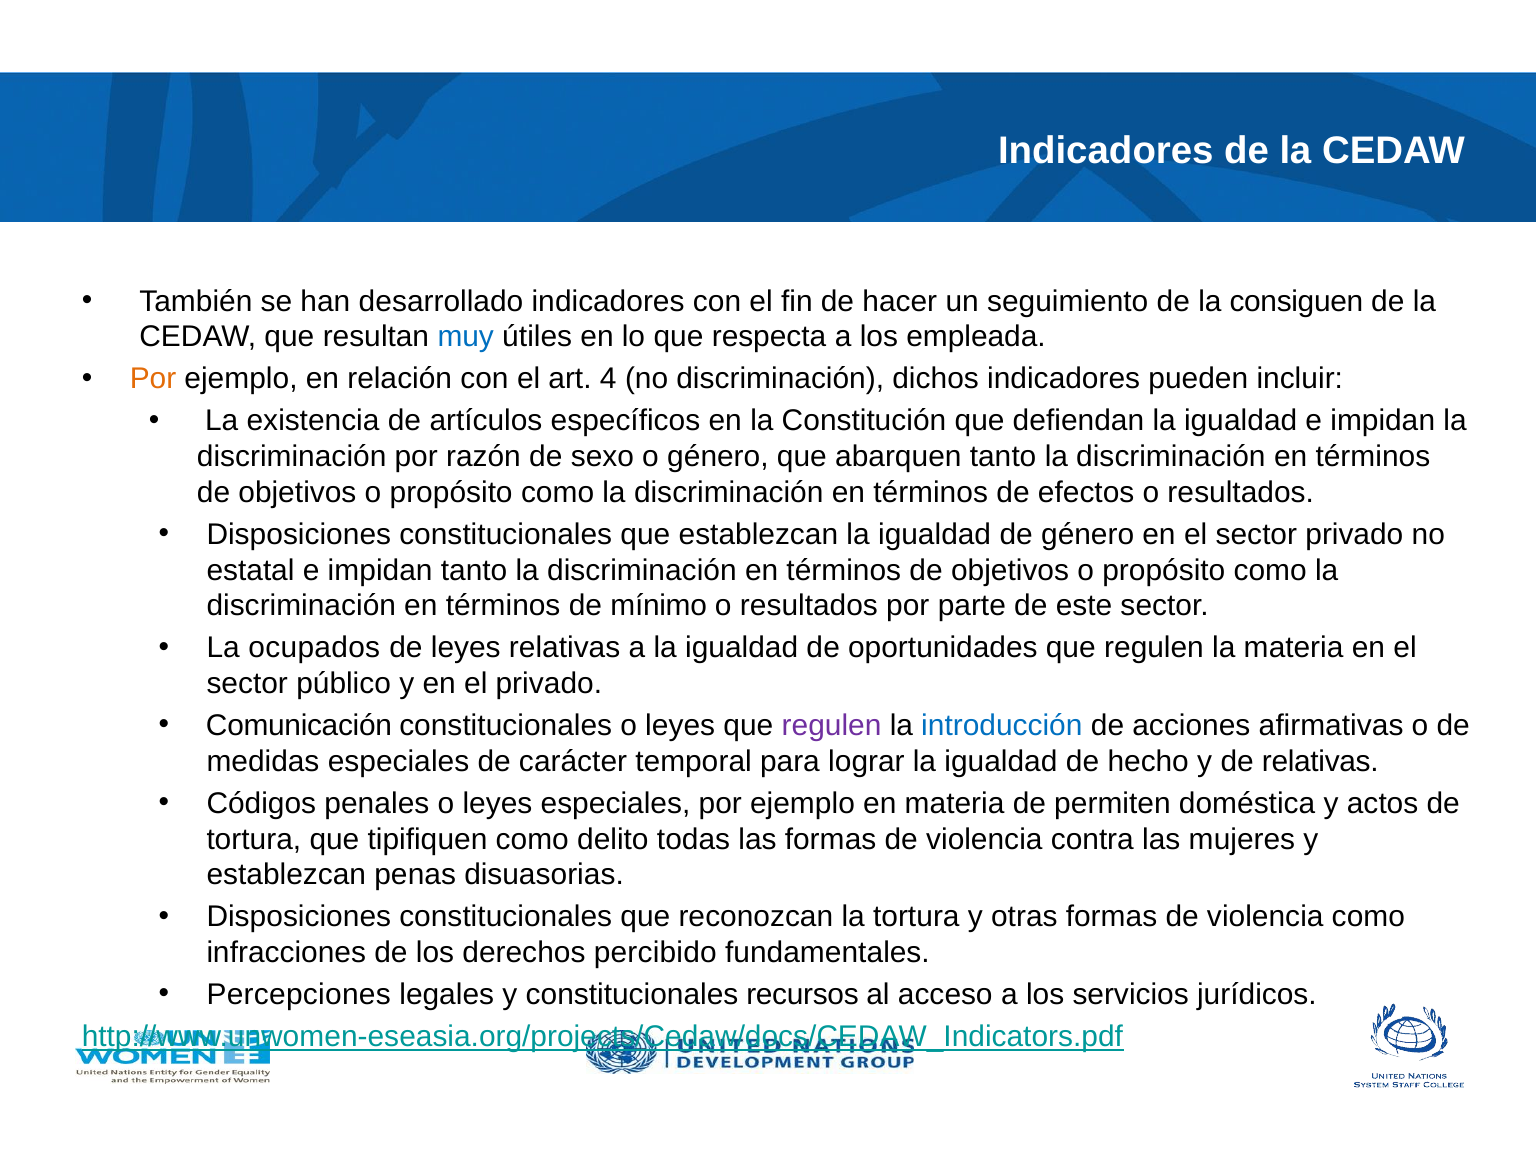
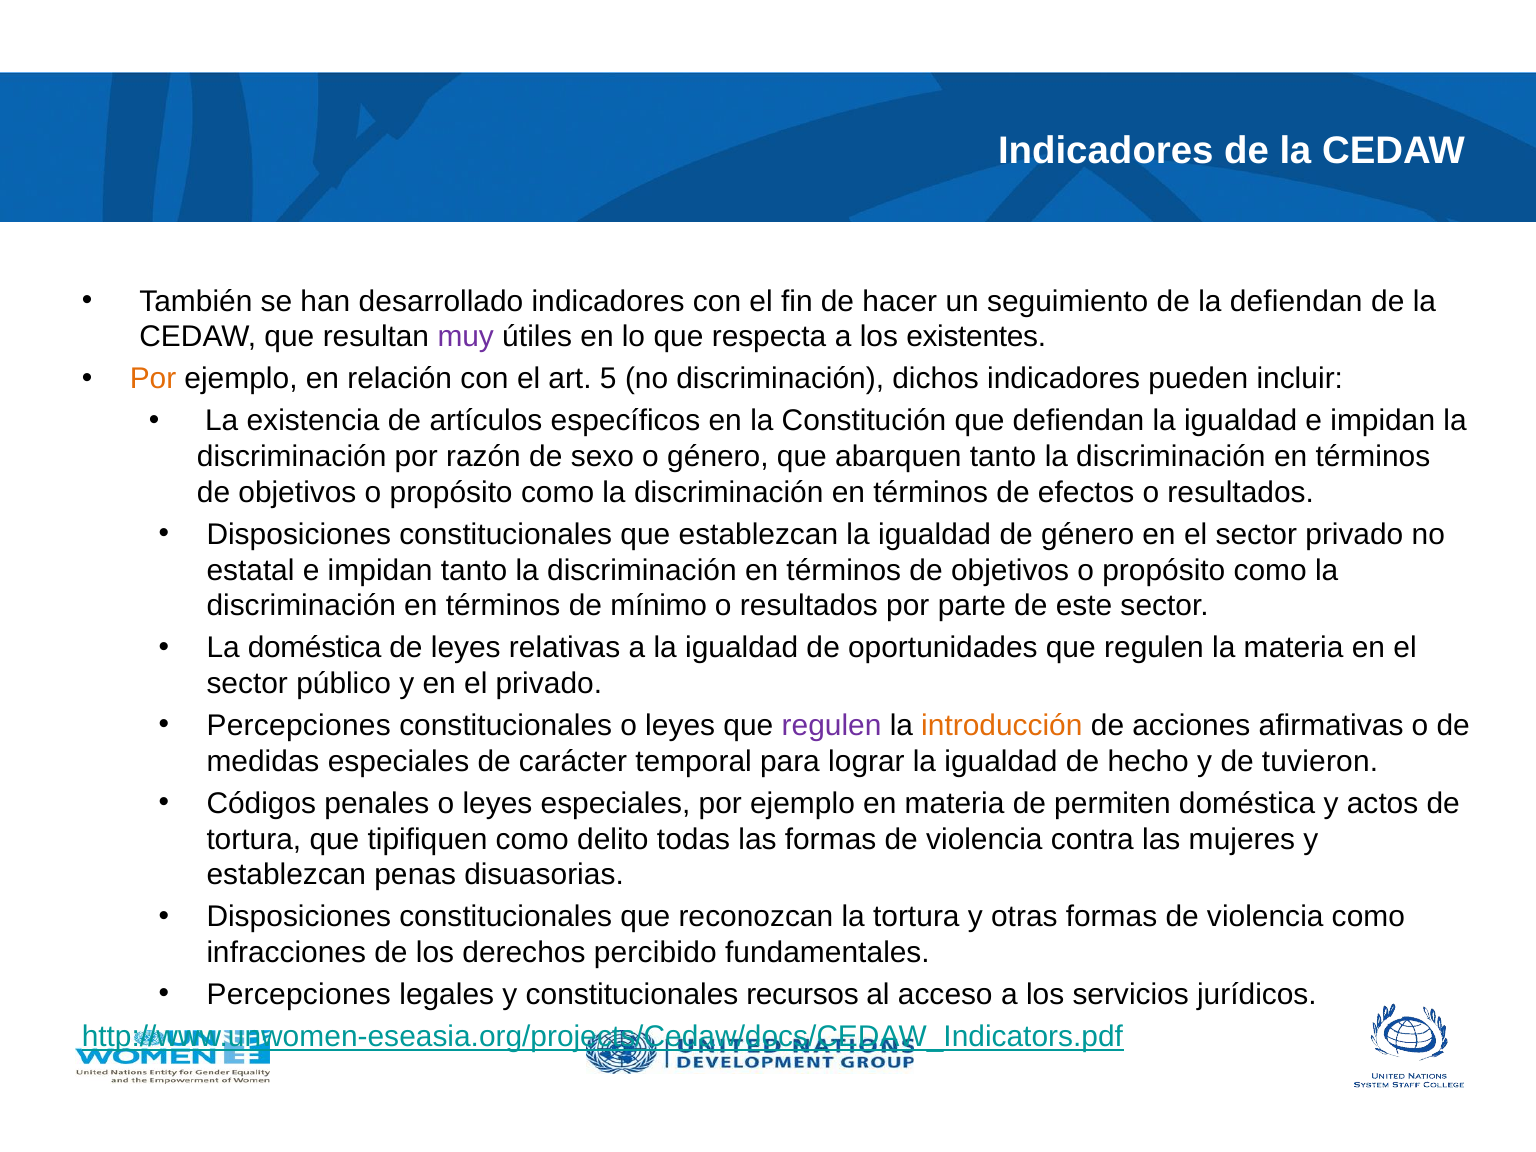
la consiguen: consiguen -> defiendan (1296, 301)
muy colour: blue -> purple (466, 337)
empleada: empleada -> existentes (976, 337)
4: 4 -> 5 (608, 379)
La ocupados: ocupados -> doméstica (315, 648)
Comunicación: Comunicación -> Percepciones (299, 726)
introducción colour: blue -> orange (1002, 726)
de relativas: relativas -> tuvieron (1320, 762)
